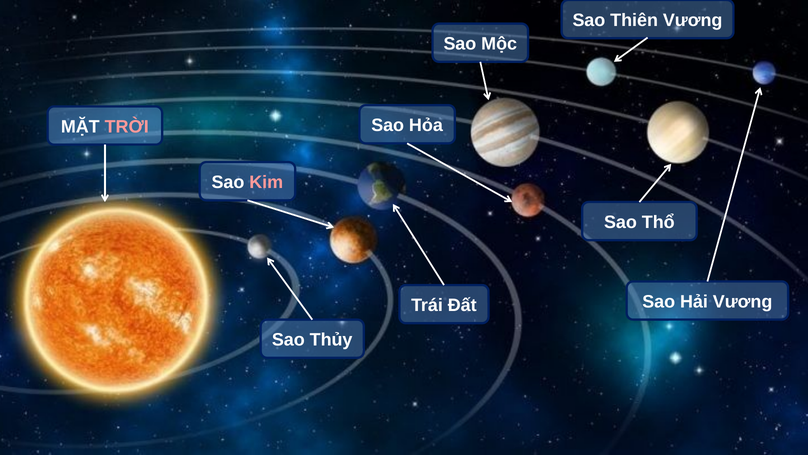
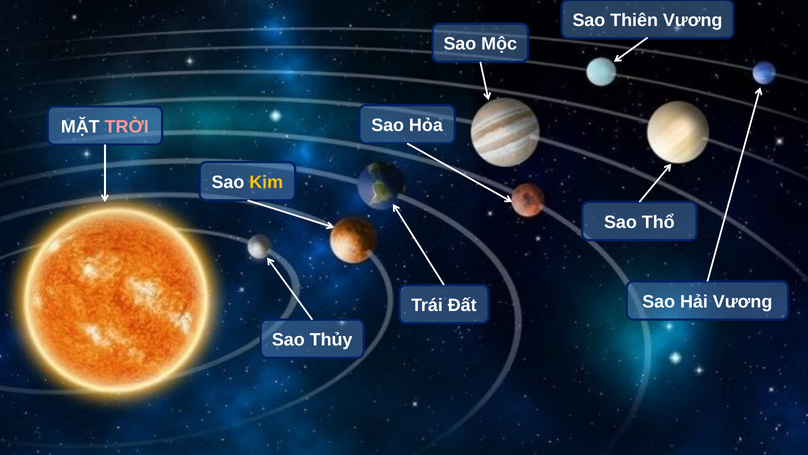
Kim colour: pink -> yellow (266, 182)
